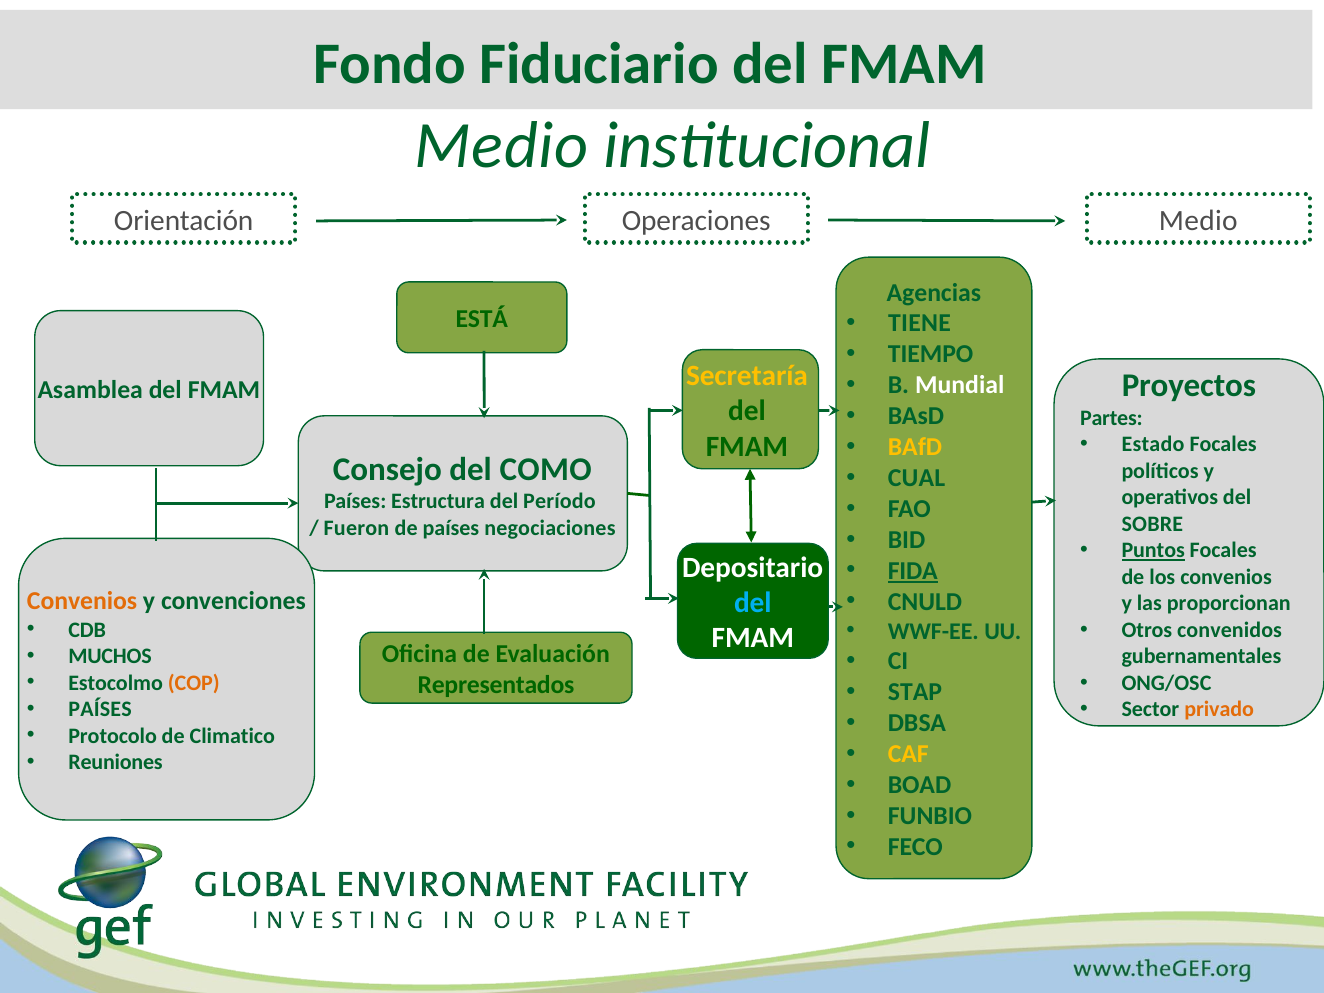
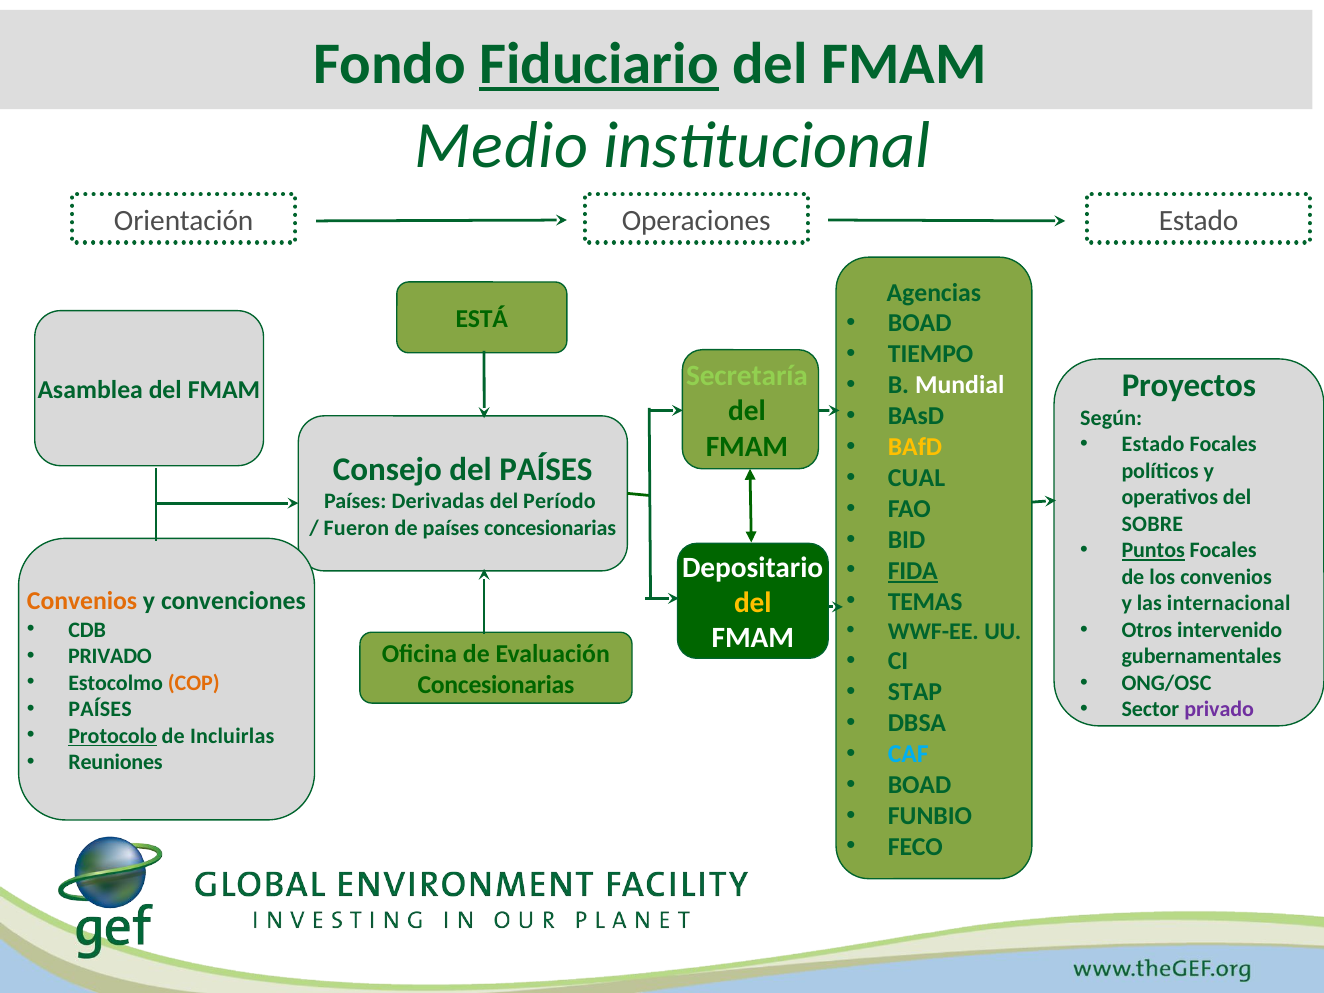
Fiduciario underline: none -> present (599, 64)
Operaciones Medio: Medio -> Estado (1199, 220)
TIENE: TIENE -> BOAD (920, 323)
Secretaría colour: yellow -> light green (747, 376)
Partes: Partes -> Según (1111, 418)
del COMO: COMO -> PAÍSES (546, 469)
Estructura: Estructura -> Derivadas (438, 501)
países negociaciones: negociaciones -> concesionarias (550, 528)
CNULD: CNULD -> TEMAS (925, 602)
del colour: light blue -> yellow (753, 603)
proporcionan: proporcionan -> internacional (1229, 603)
convenidos: convenidos -> intervenido (1230, 630)
MUCHOS: MUCHOS -> PRIVADO (110, 656)
Representados: Representados -> Concesionarias (496, 685)
privado colour: orange -> purple (1219, 709)
Protocolo underline: none -> present (113, 736)
Climatico: Climatico -> Incluirlas (232, 736)
CAF colour: yellow -> light blue (908, 754)
